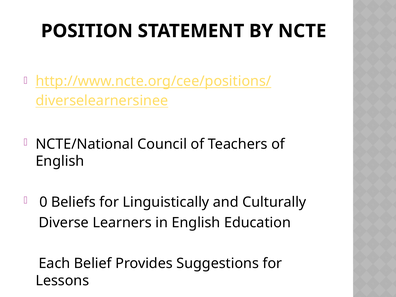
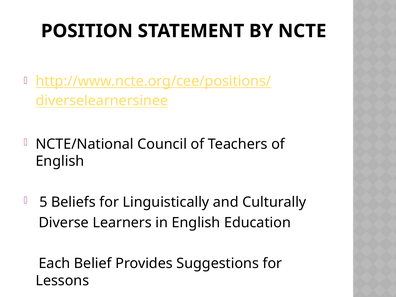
0: 0 -> 5 (43, 202)
